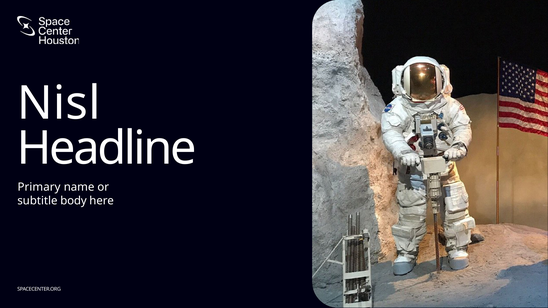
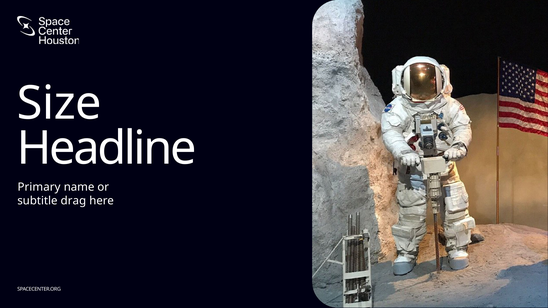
Nisl: Nisl -> Size (59, 104)
body: body -> drag (73, 201)
